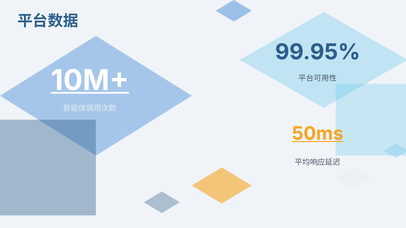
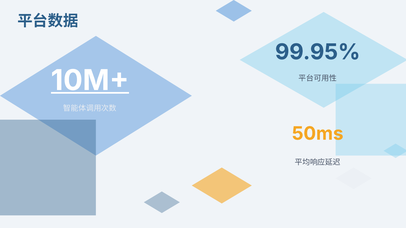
50ms underline: present -> none (318, 134)
